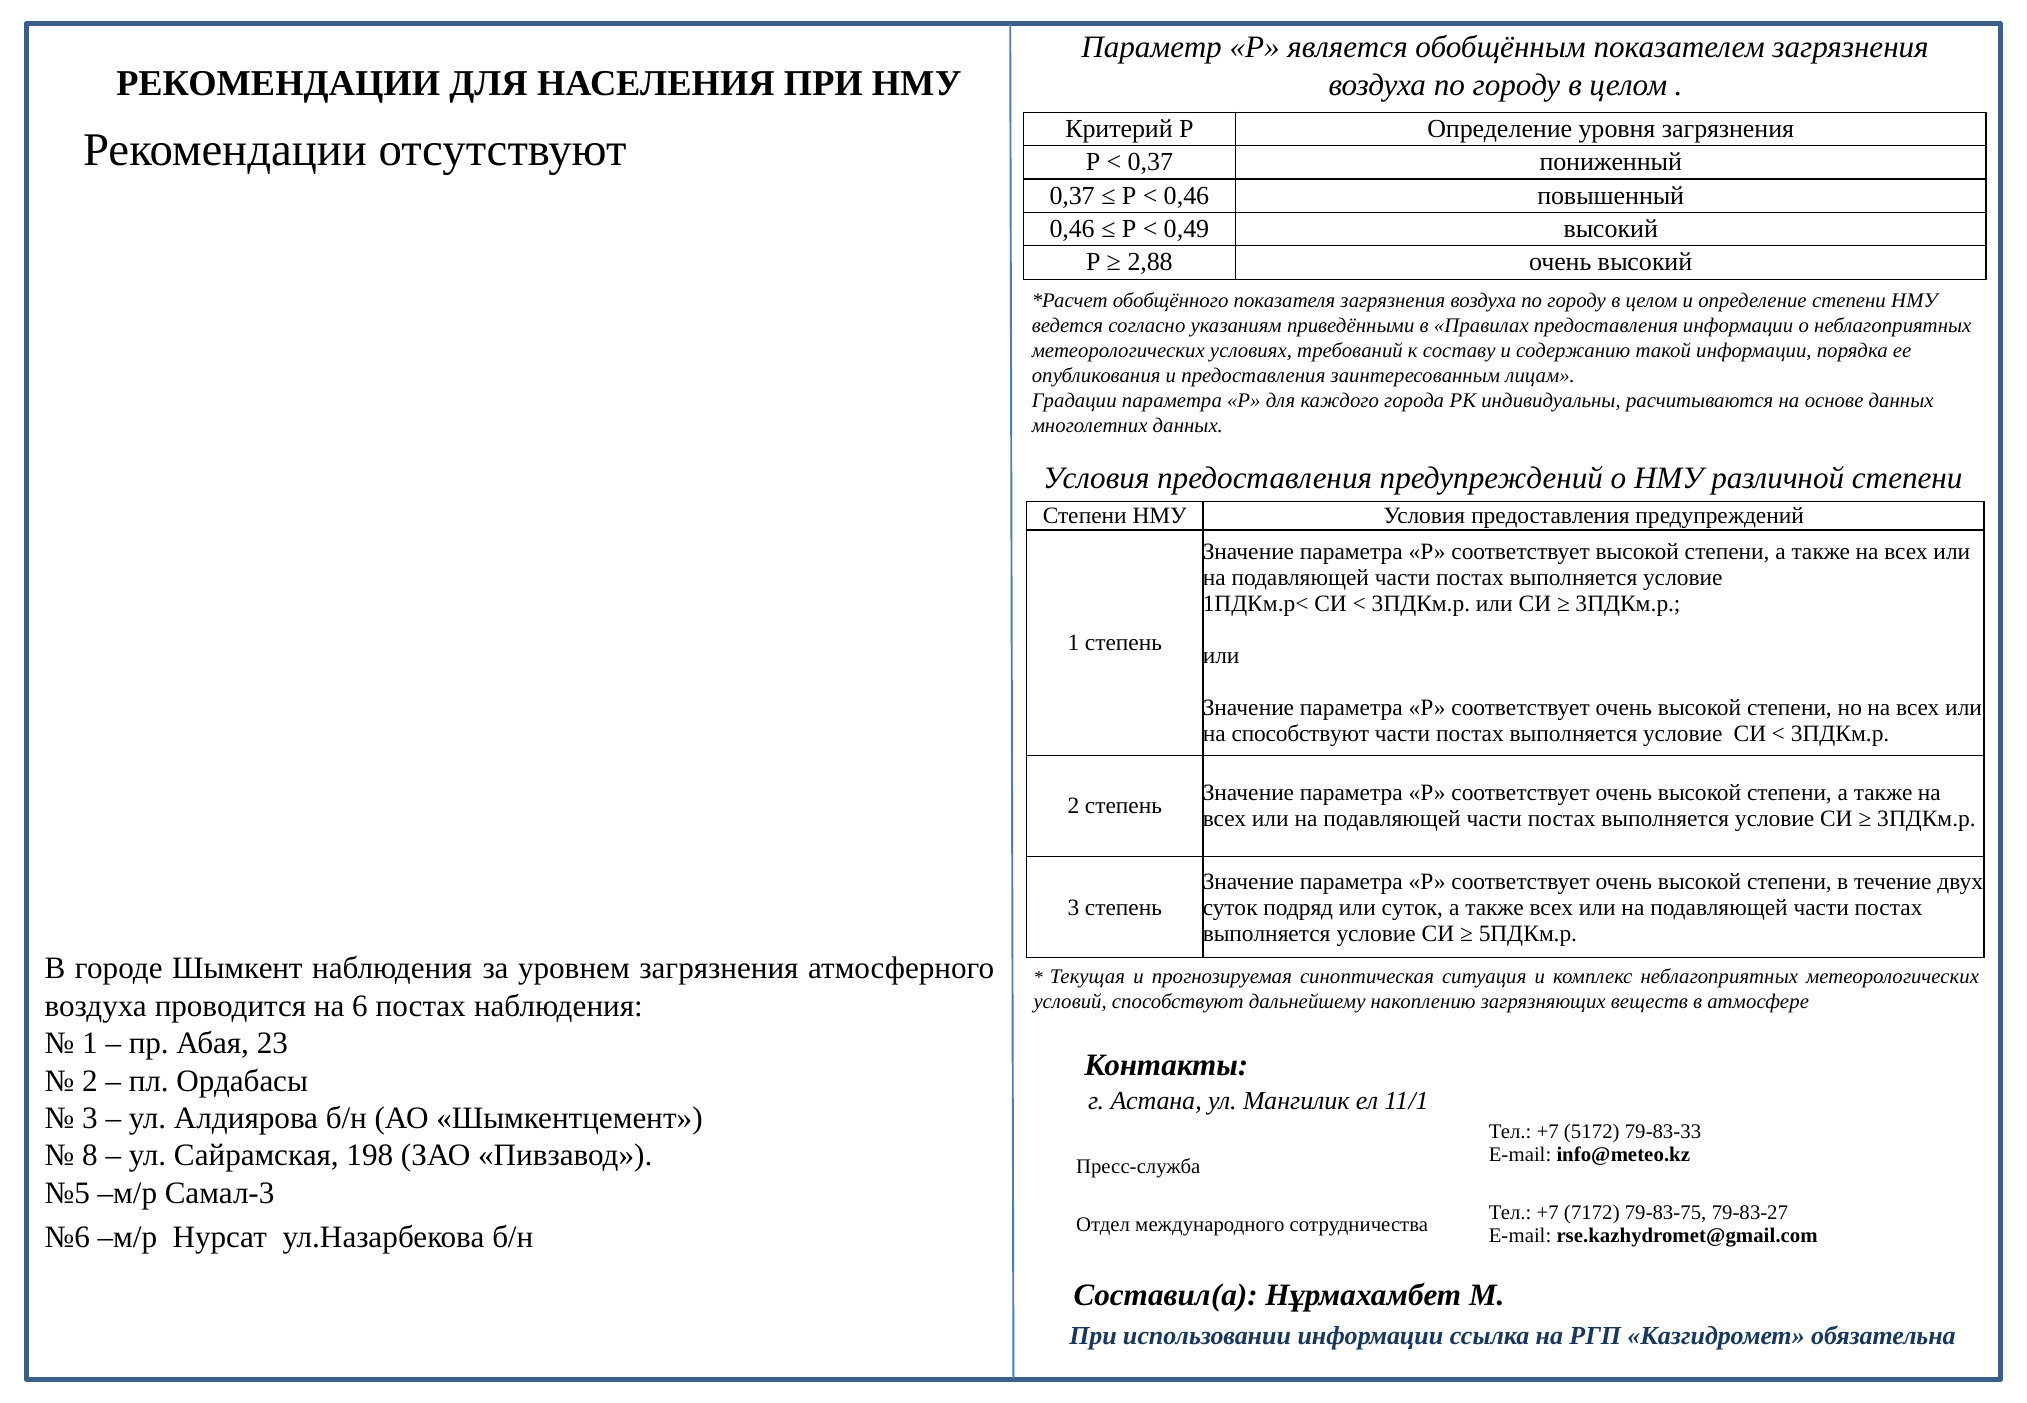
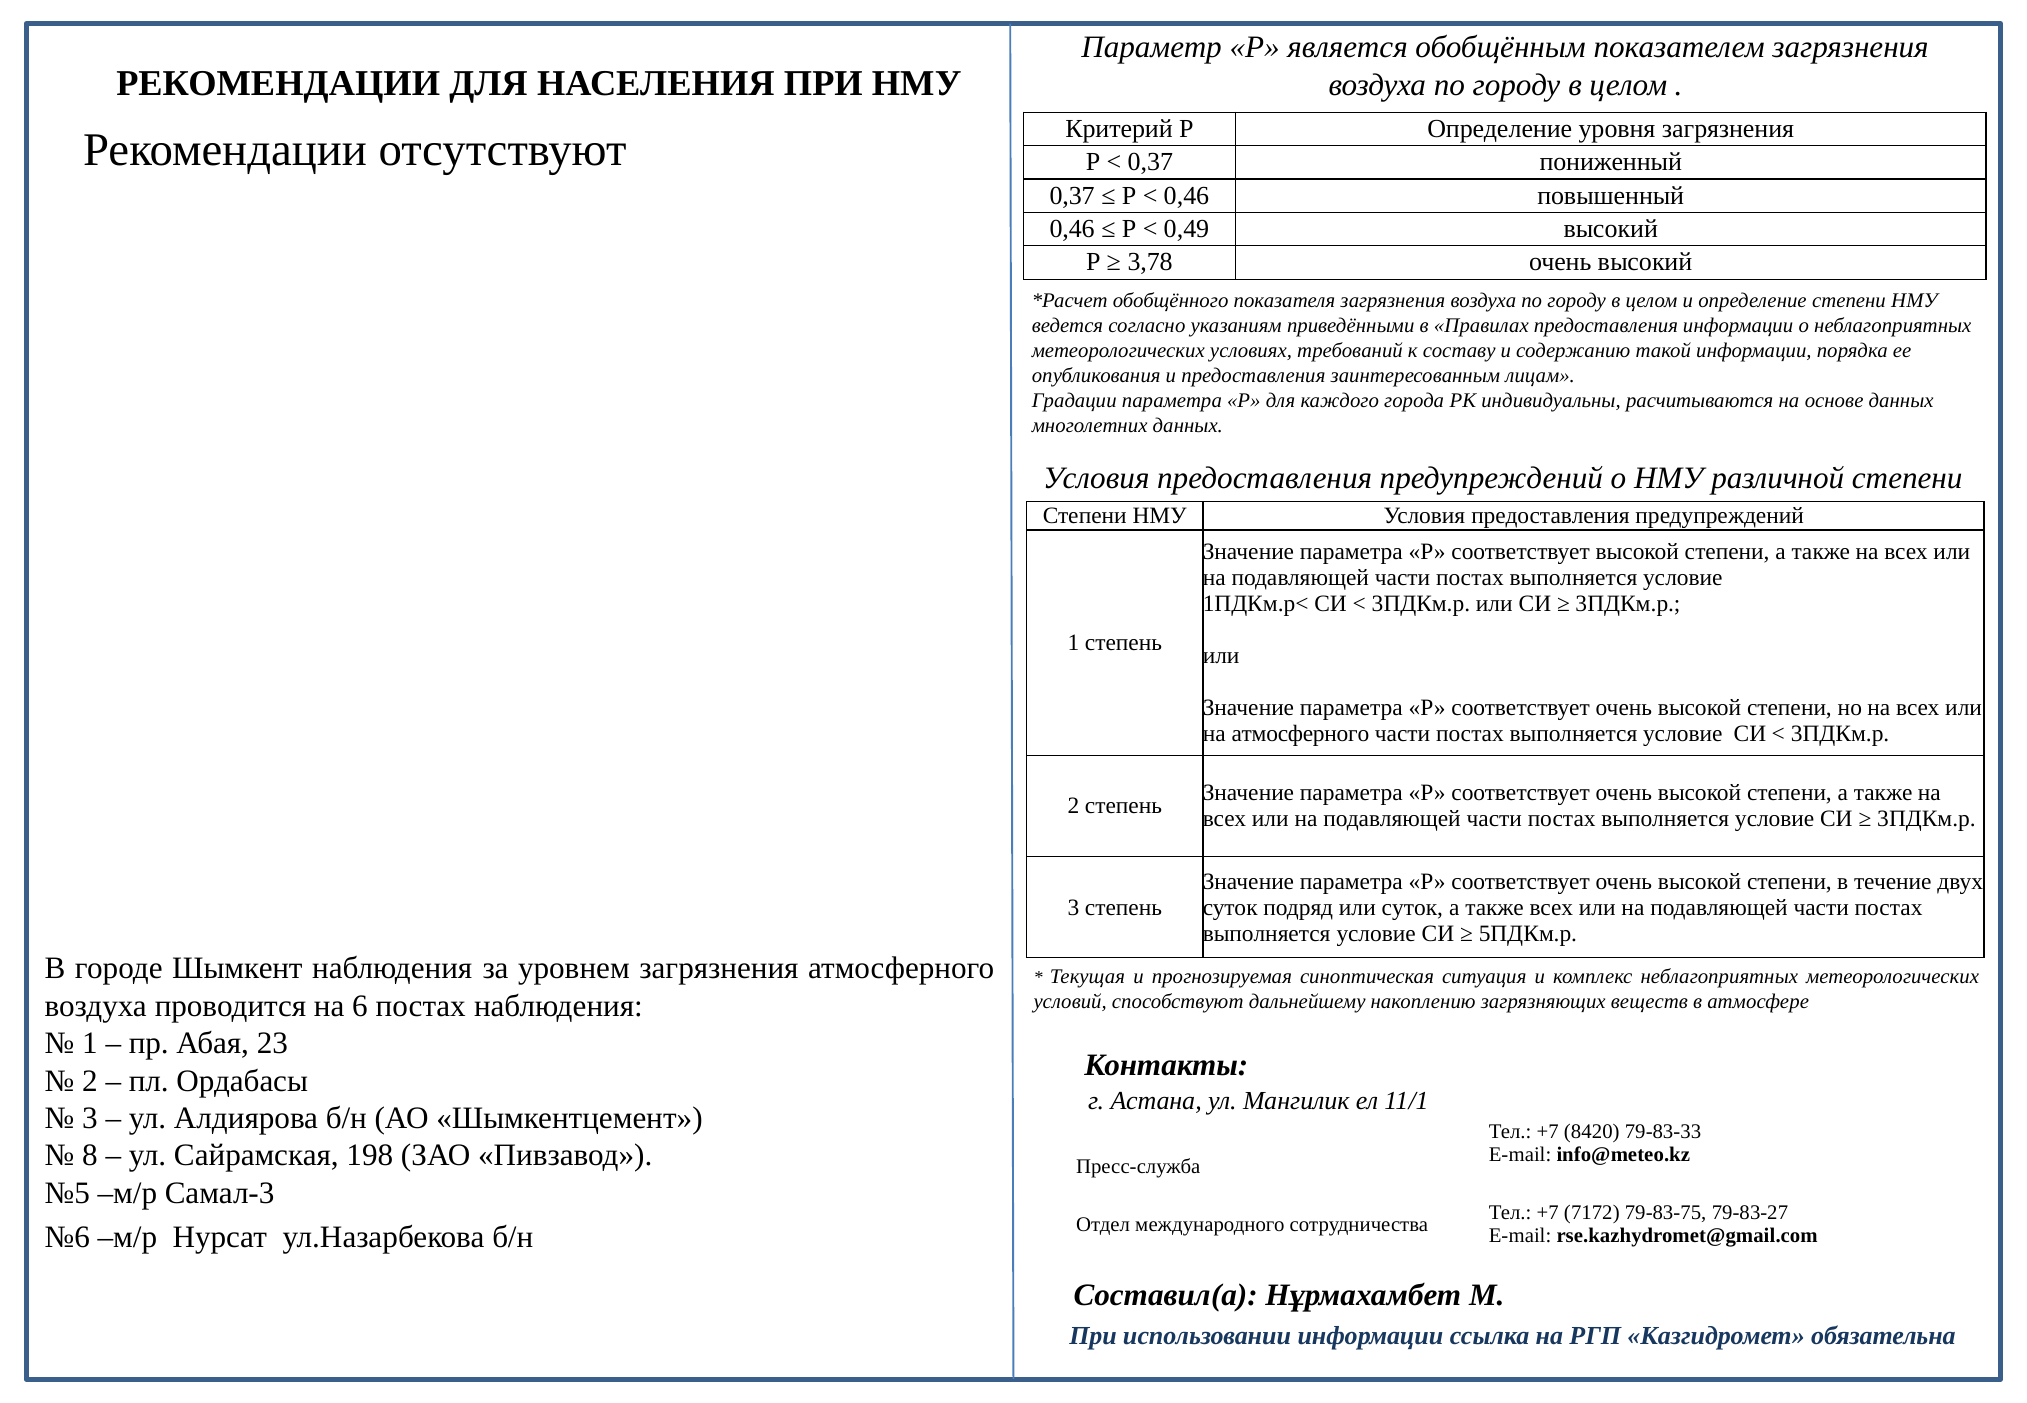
2,88: 2,88 -> 3,78 (1150, 262)
на способствуют: способствуют -> атмосферного (1300, 734)
5172: 5172 -> 8420 (1592, 1132)
